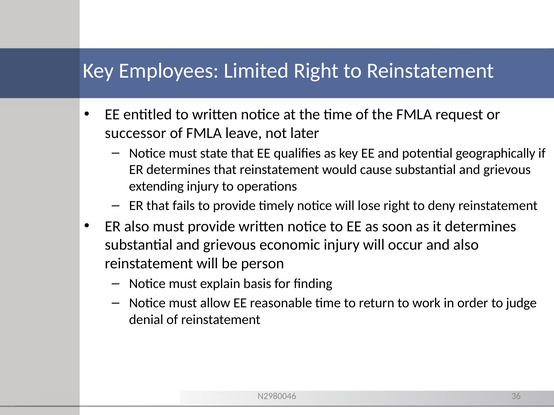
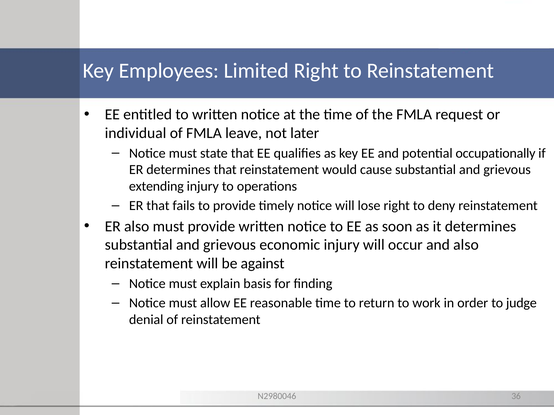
successor: successor -> individual (136, 133)
geographically: geographically -> occupationally (496, 153)
person: person -> against (263, 264)
